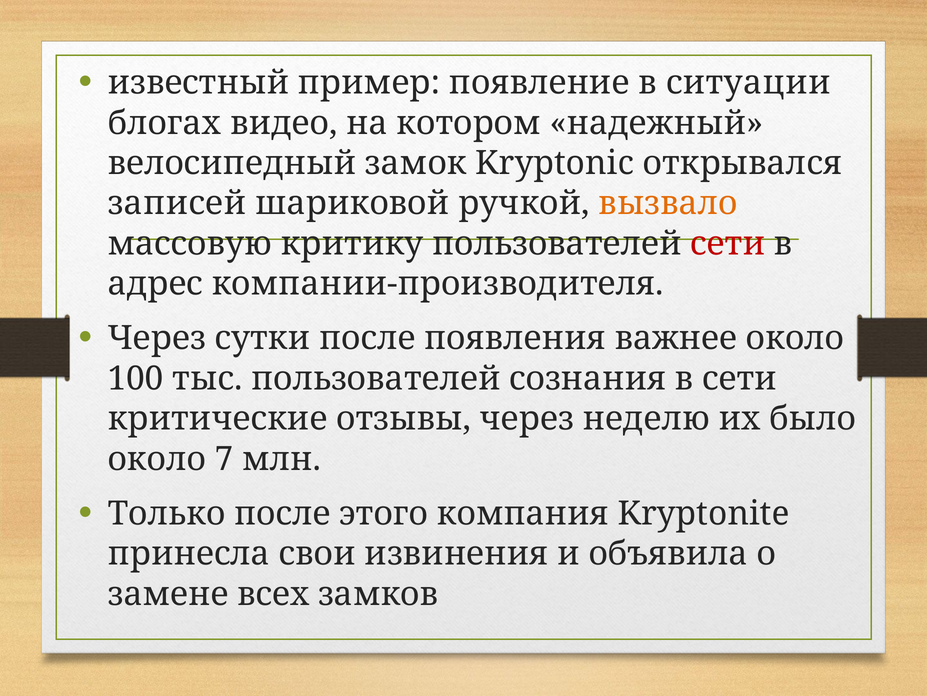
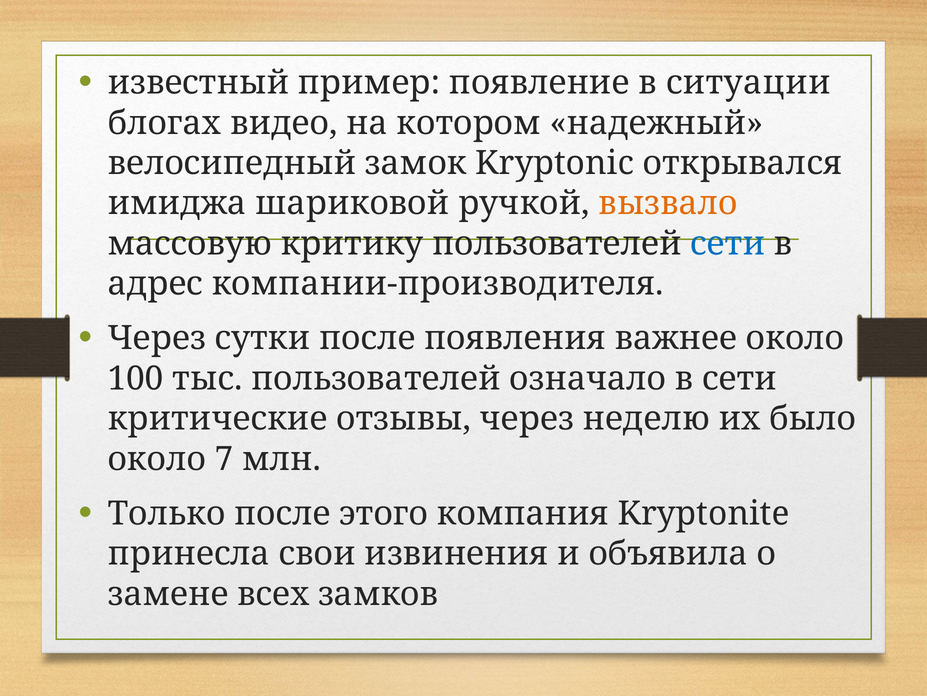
записей: записей -> имиджа (177, 203)
сети colour: red -> blue (728, 243)
сознания: сознания -> означало (588, 378)
